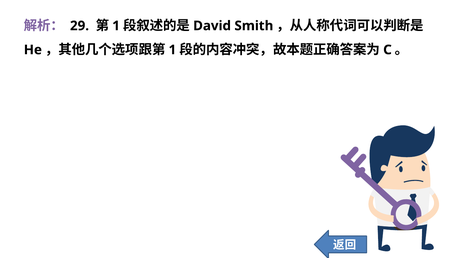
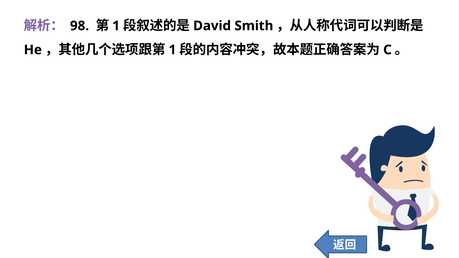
29: 29 -> 98 (80, 26)
